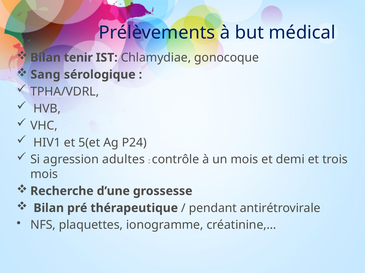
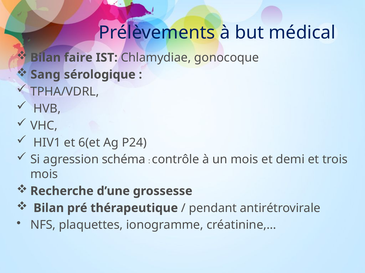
tenir: tenir -> faire (78, 58)
5(et: 5(et -> 6(et (89, 143)
adultes: adultes -> schéma (124, 160)
